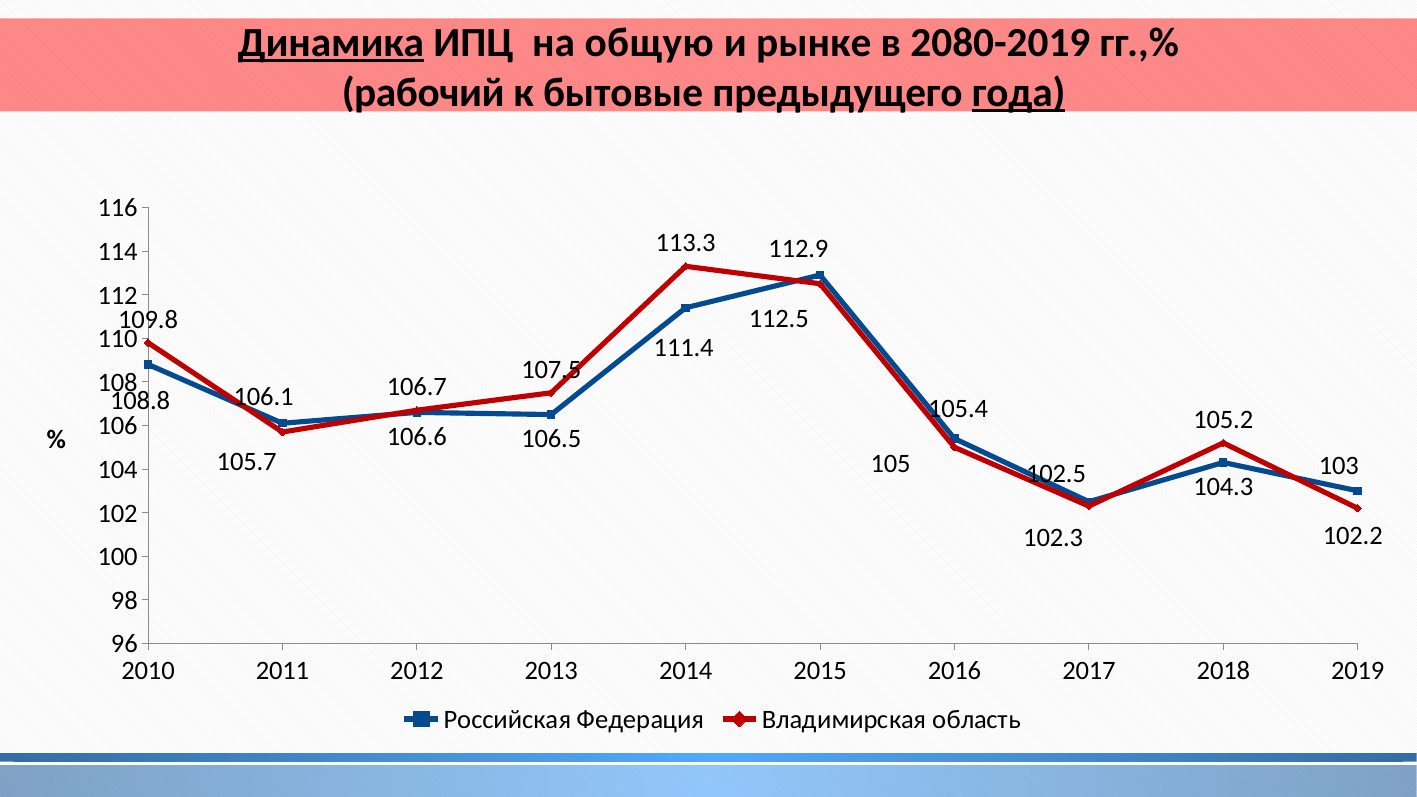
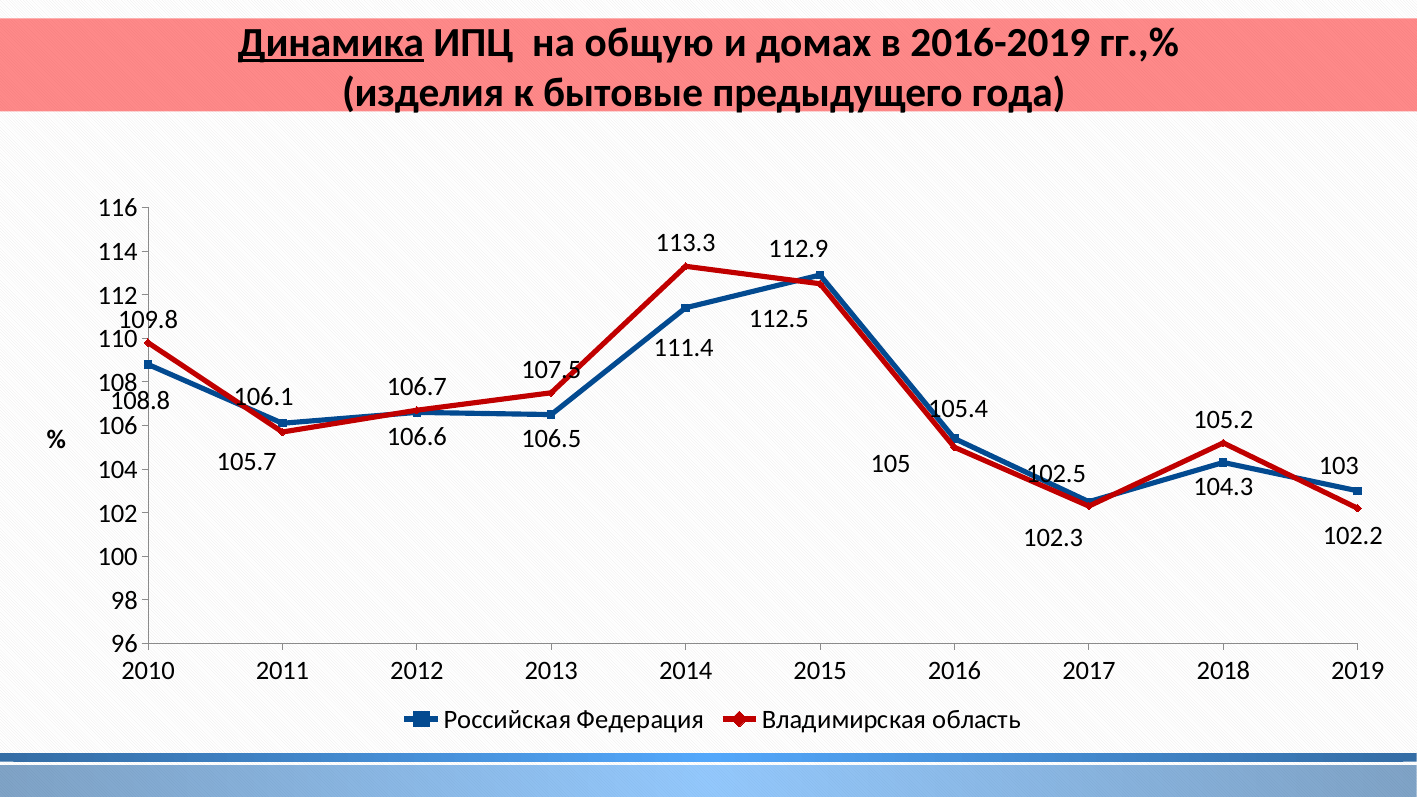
рынке: рынке -> домах (814, 43)
2080-2019: 2080-2019 -> 2016-2019 (1000, 43)
рабочий: рабочий -> изделия (423, 93)
года underline: present -> none (1019, 93)
